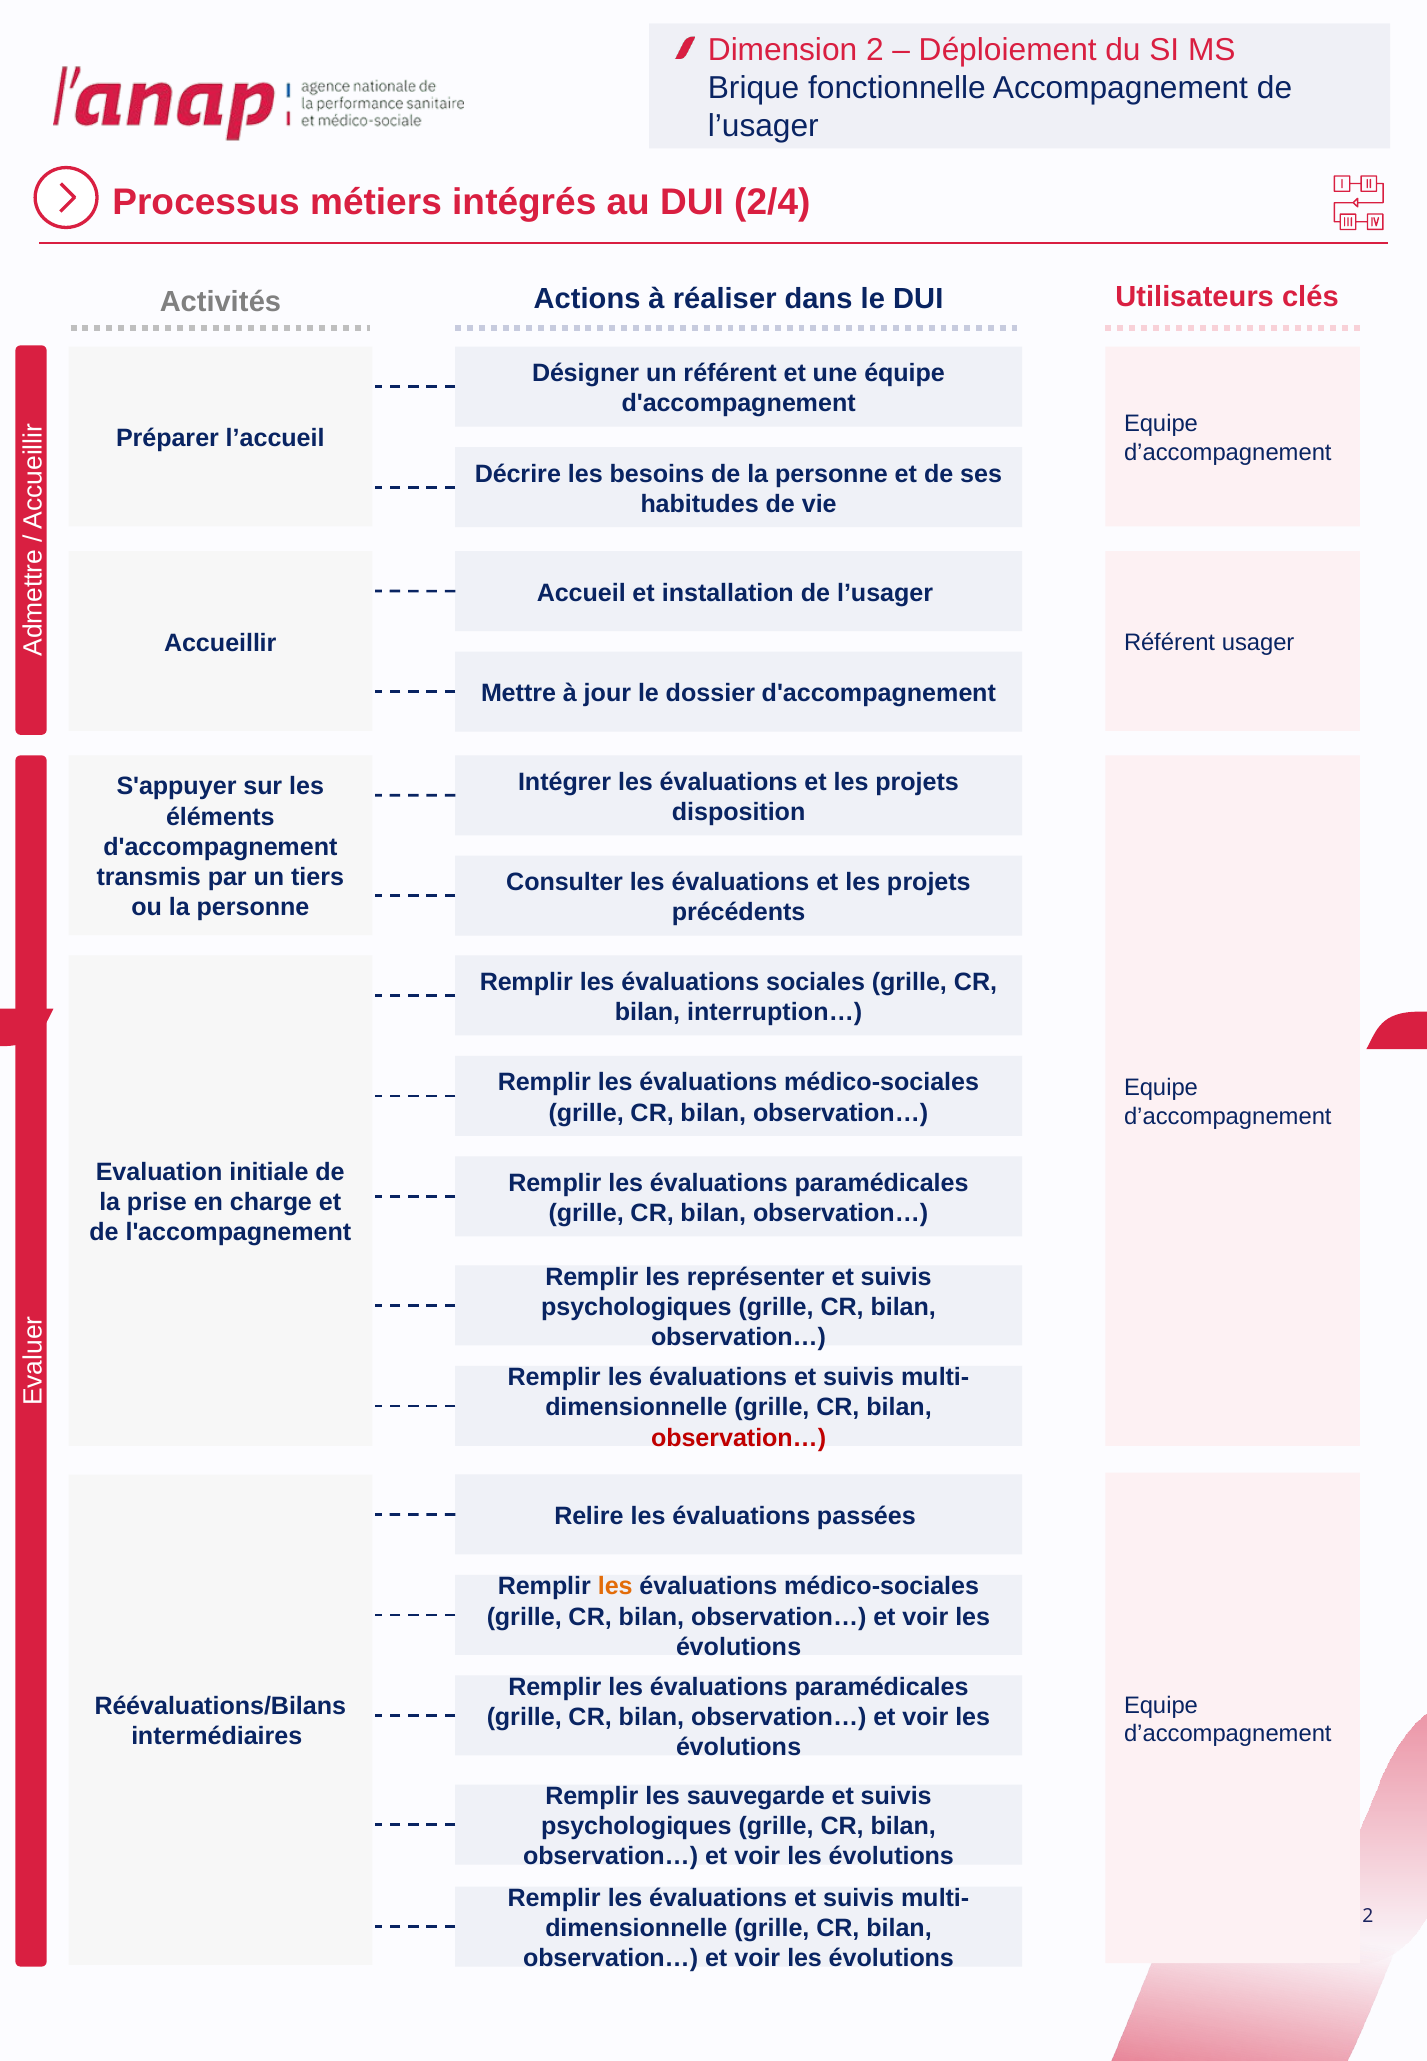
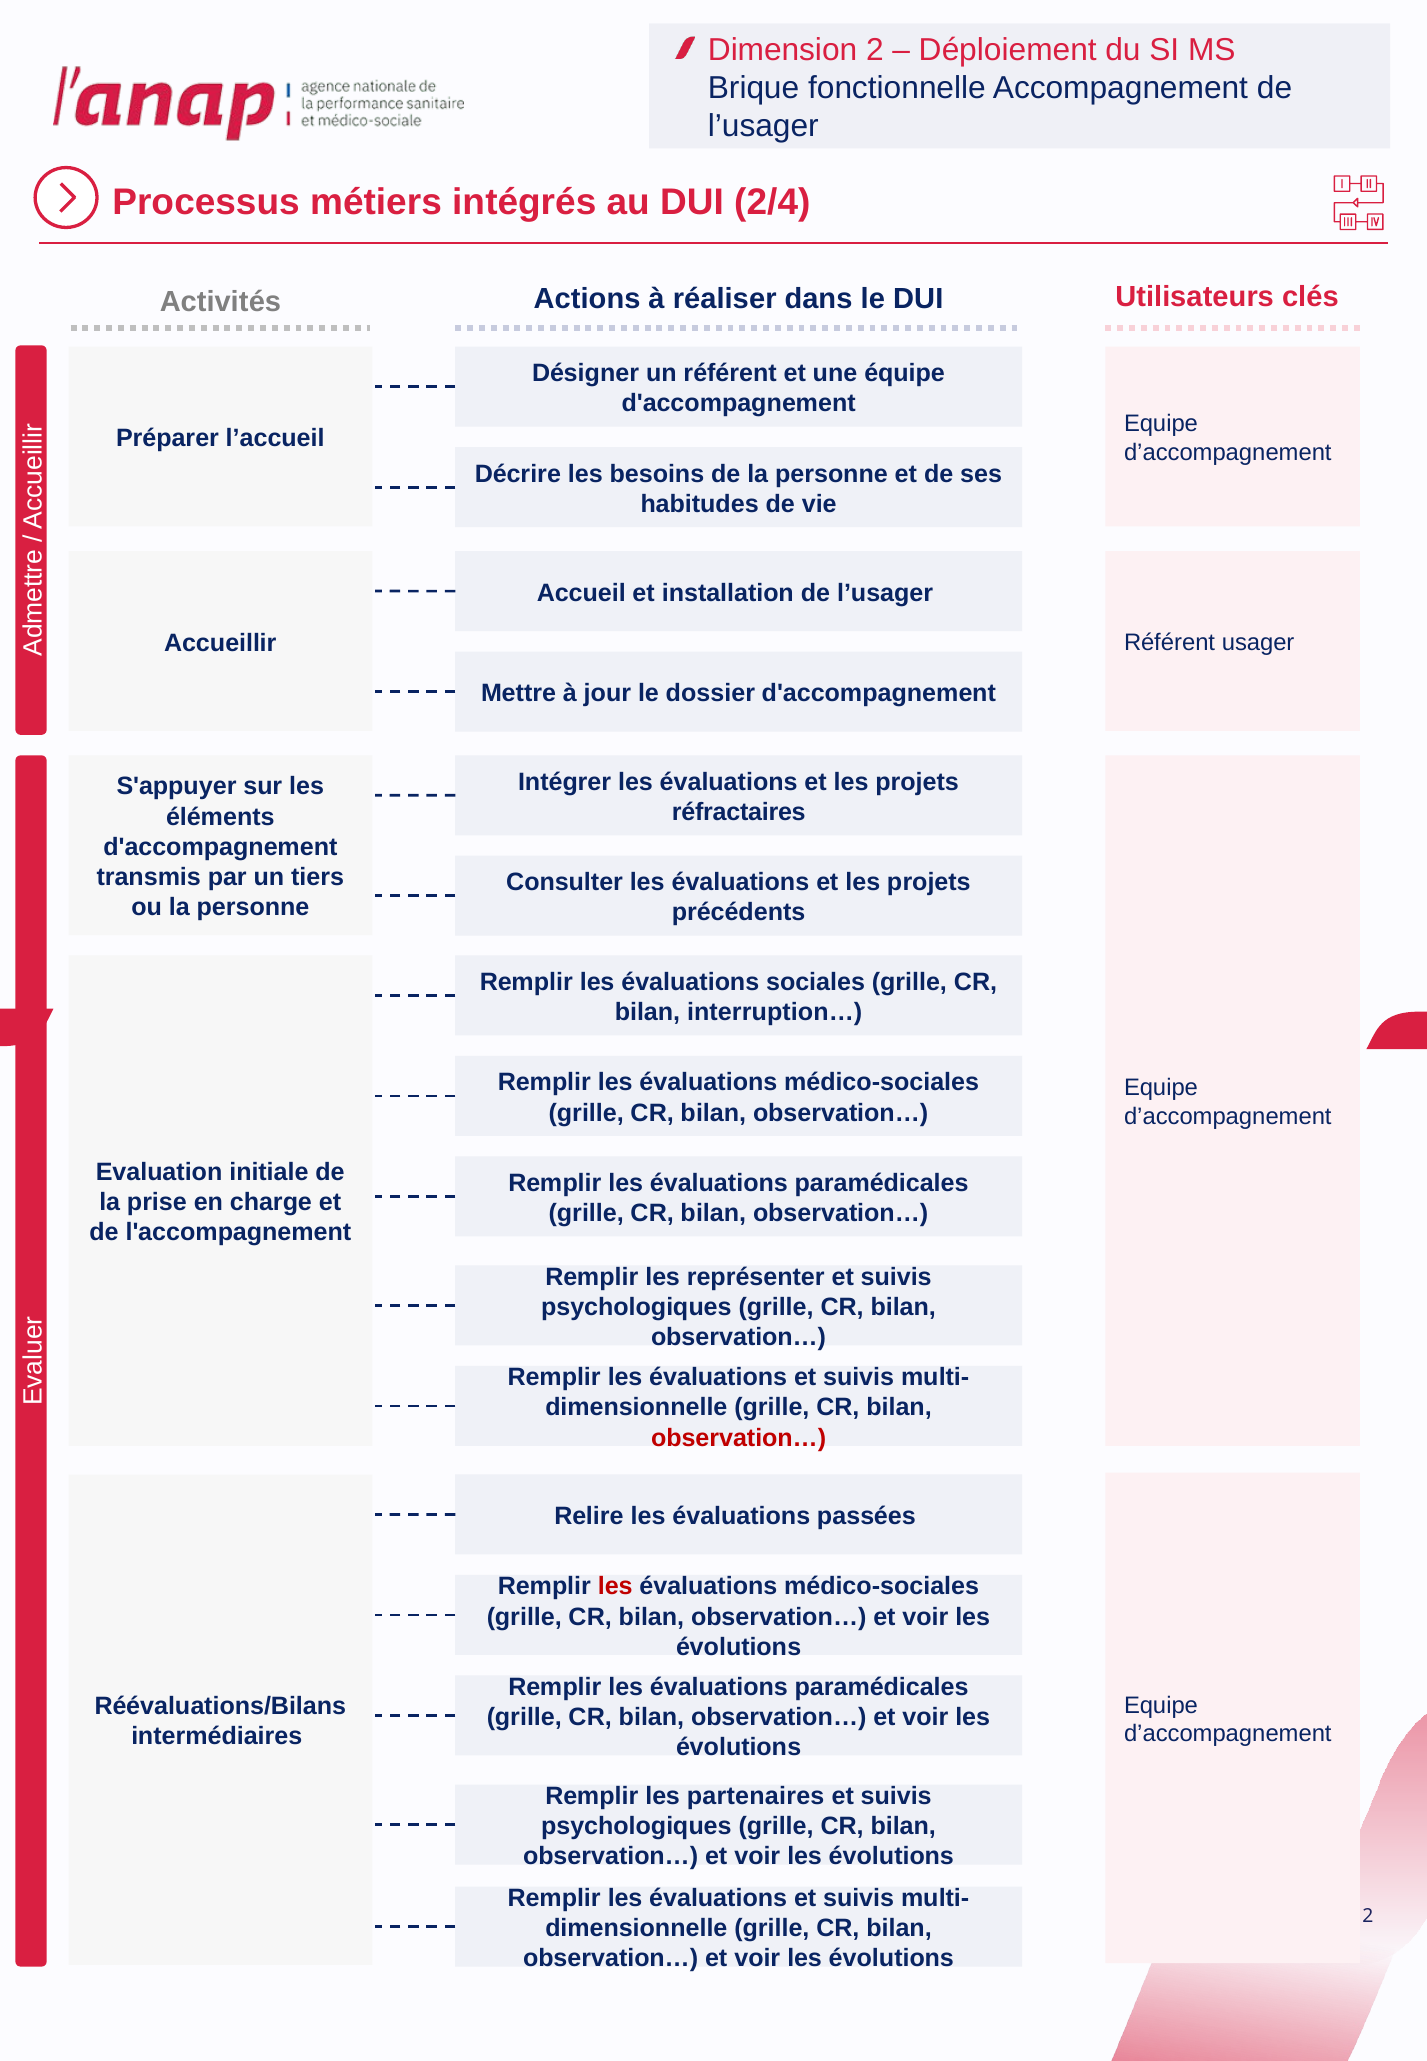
disposition: disposition -> réfractaires (739, 812)
les colour: orange -> red (615, 1587)
sauvegarde: sauvegarde -> partenaires (756, 1796)
